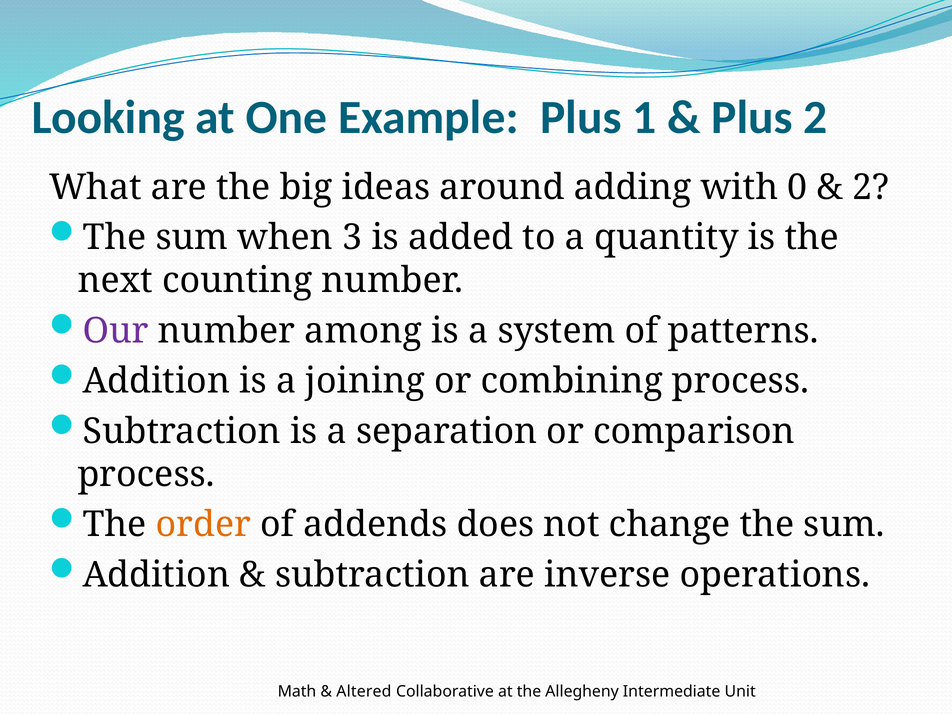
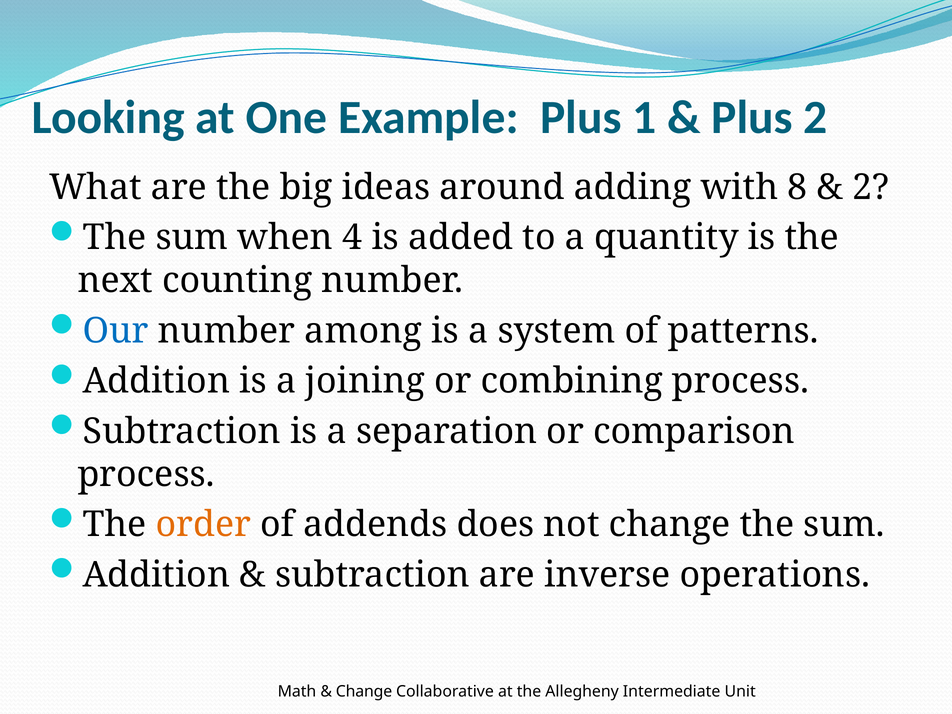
0: 0 -> 8 (797, 187)
3: 3 -> 4 (352, 238)
Our colour: purple -> blue (116, 331)
Altered: Altered -> Change (364, 691)
